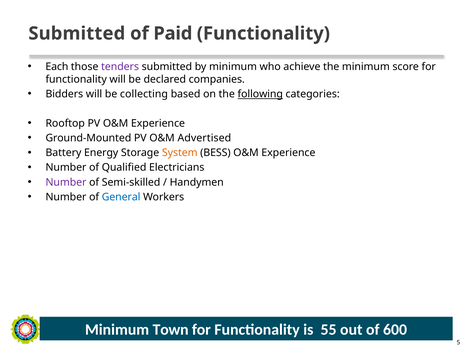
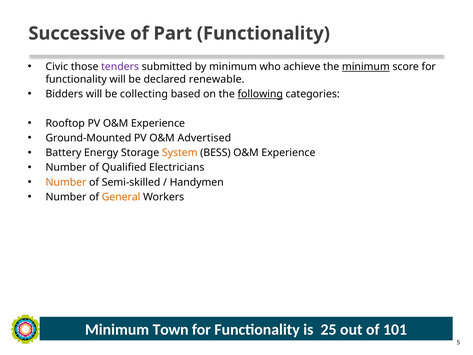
Submitted: Submitted -> Successive (77, 33)
Paid: Paid -> Part (173, 33)
Each: Each -> Civic (57, 67)
minimum underline: none -> present (366, 67)
companies: companies -> renewable (217, 79)
Number colour: purple -> orange (66, 182)
General colour: blue -> orange (121, 197)
55: 55 -> 25 (329, 329)
600: 600 -> 101 (395, 329)
